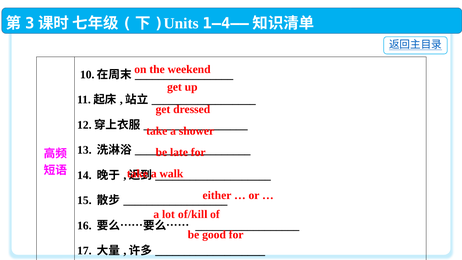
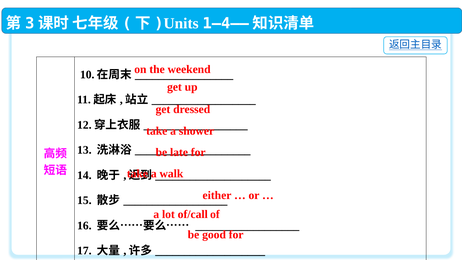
of/kill: of/kill -> of/call (193, 214)
